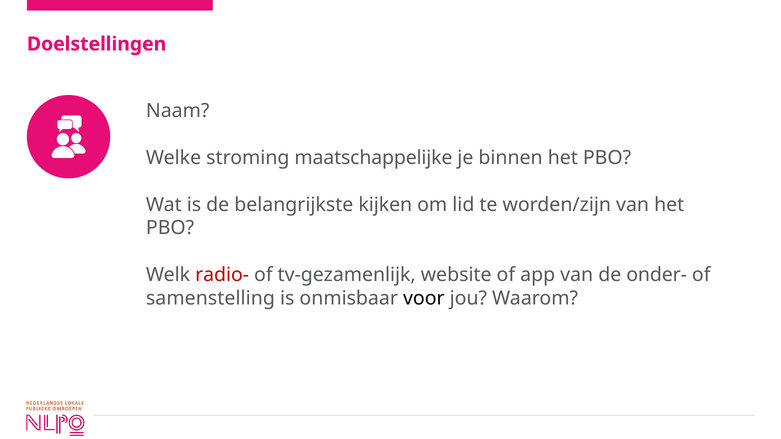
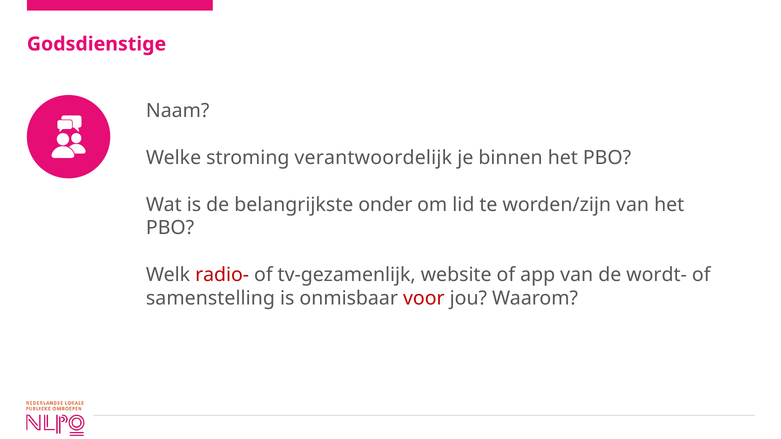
Doelstellingen: Doelstellingen -> Godsdienstige (97, 44)
maatschappelijke: maatschappelijke -> verantwoordelijk (373, 158)
kijken: kijken -> onder (385, 205)
onder-: onder- -> wordt- (657, 275)
voor colour: black -> red (424, 298)
